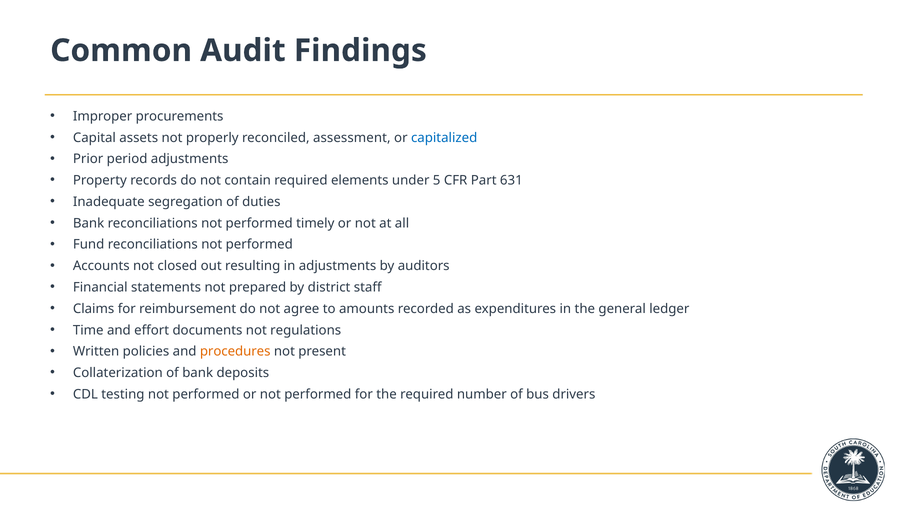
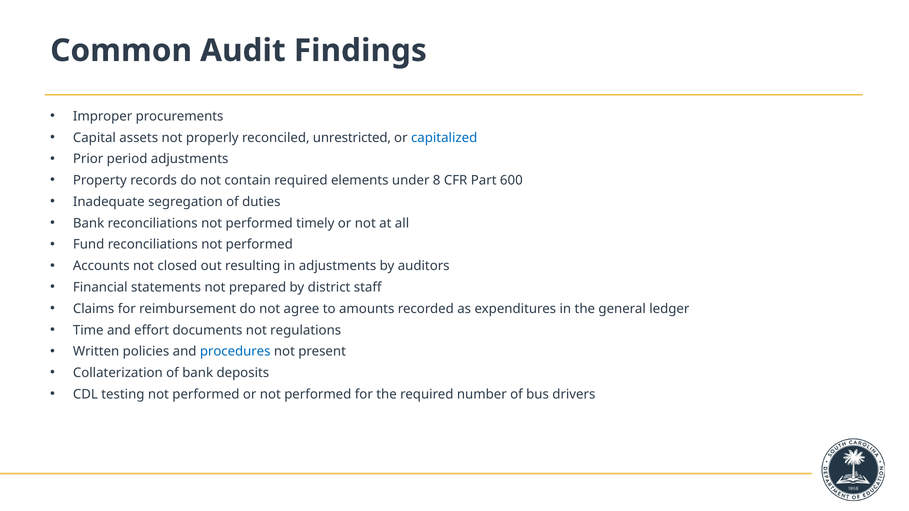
assessment: assessment -> unrestricted (352, 138)
5: 5 -> 8 (437, 181)
631: 631 -> 600 (511, 181)
procedures colour: orange -> blue (235, 352)
